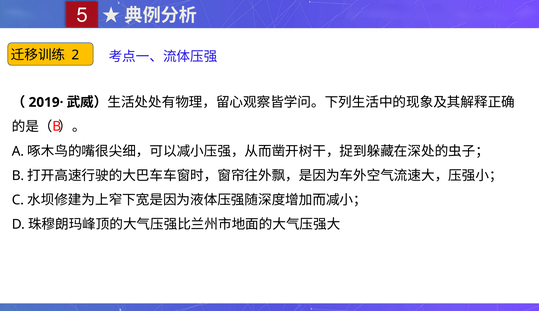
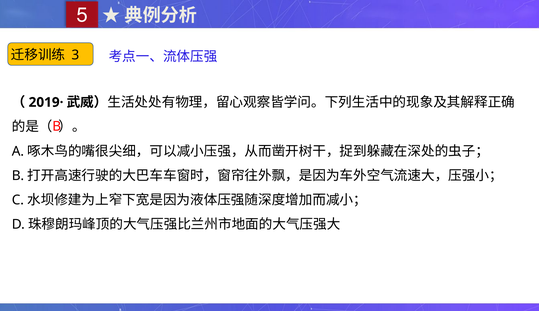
2: 2 -> 3 (75, 55)
